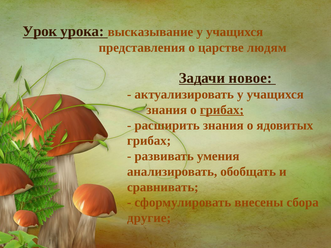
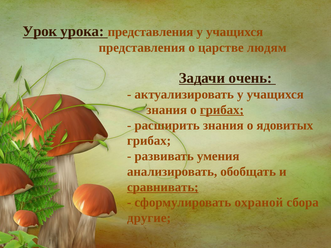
урока высказывание: высказывание -> представления (151, 32)
новое: новое -> очень (250, 78)
сравнивать underline: none -> present (163, 187)
внесены: внесены -> охраной (259, 203)
